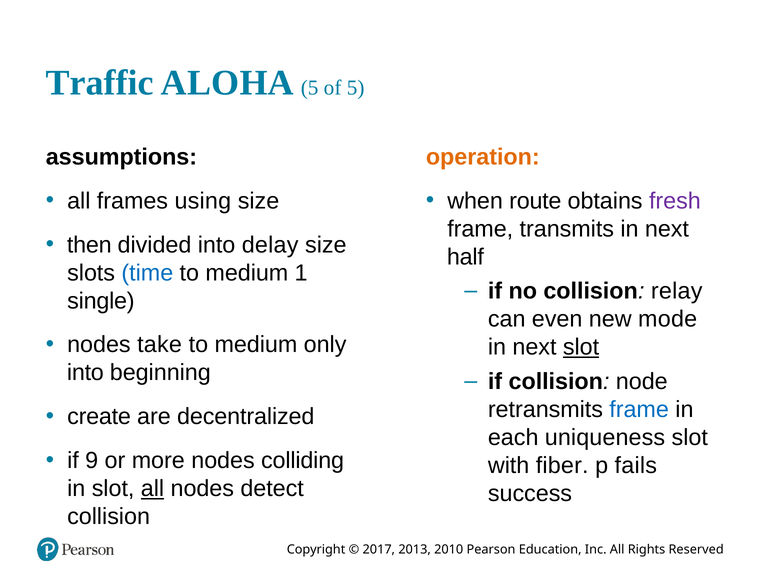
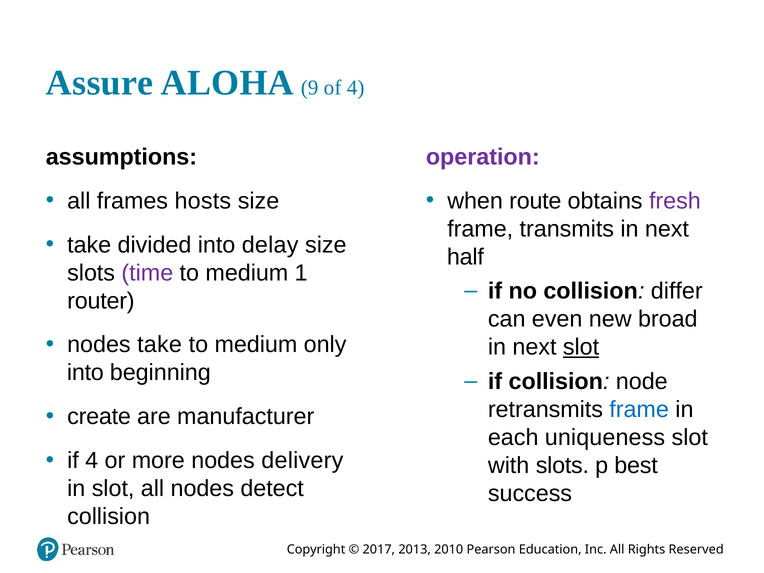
Traffic: Traffic -> Assure (100, 83)
A 5: 5 -> 9 (310, 88)
of 5: 5 -> 4 (356, 88)
operation colour: orange -> purple (483, 157)
using: using -> hosts (203, 201)
then: then -> take (89, 245)
time colour: blue -> purple (147, 273)
relay: relay -> differ (677, 291)
single: single -> router (101, 301)
mode: mode -> broad (668, 319)
decentralized: decentralized -> manufacturer (246, 417)
if 9: 9 -> 4 (92, 461)
colliding: colliding -> delivery (302, 461)
with fiber: fiber -> slots (562, 466)
fails: fails -> best (636, 466)
all underline: present -> none (152, 489)
